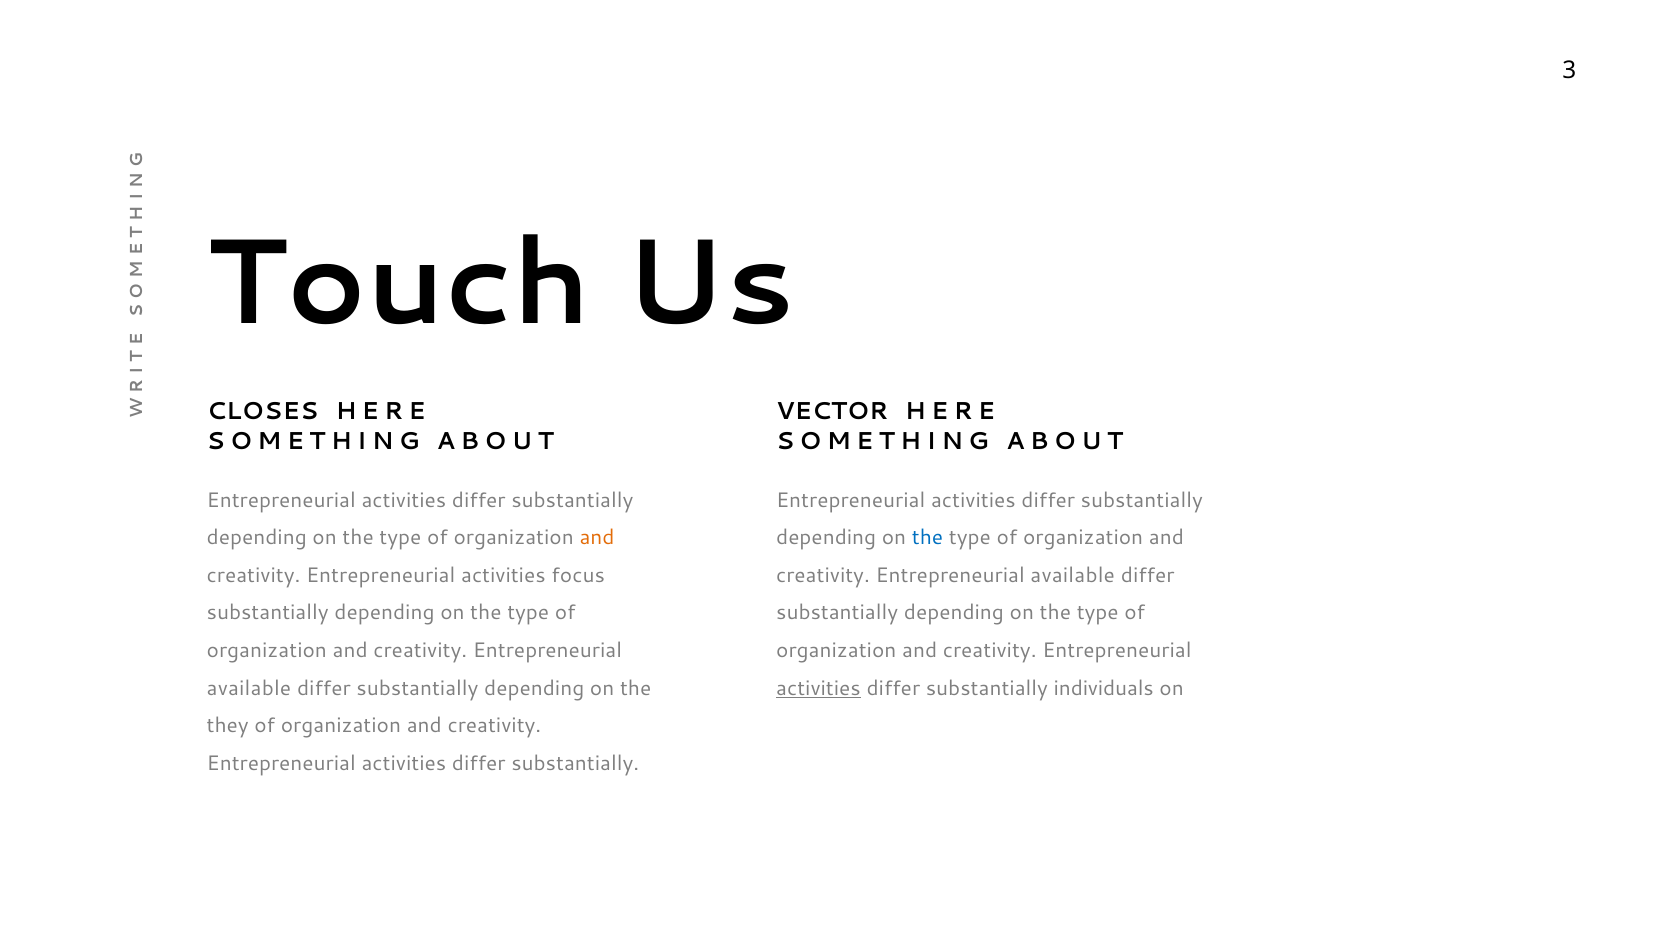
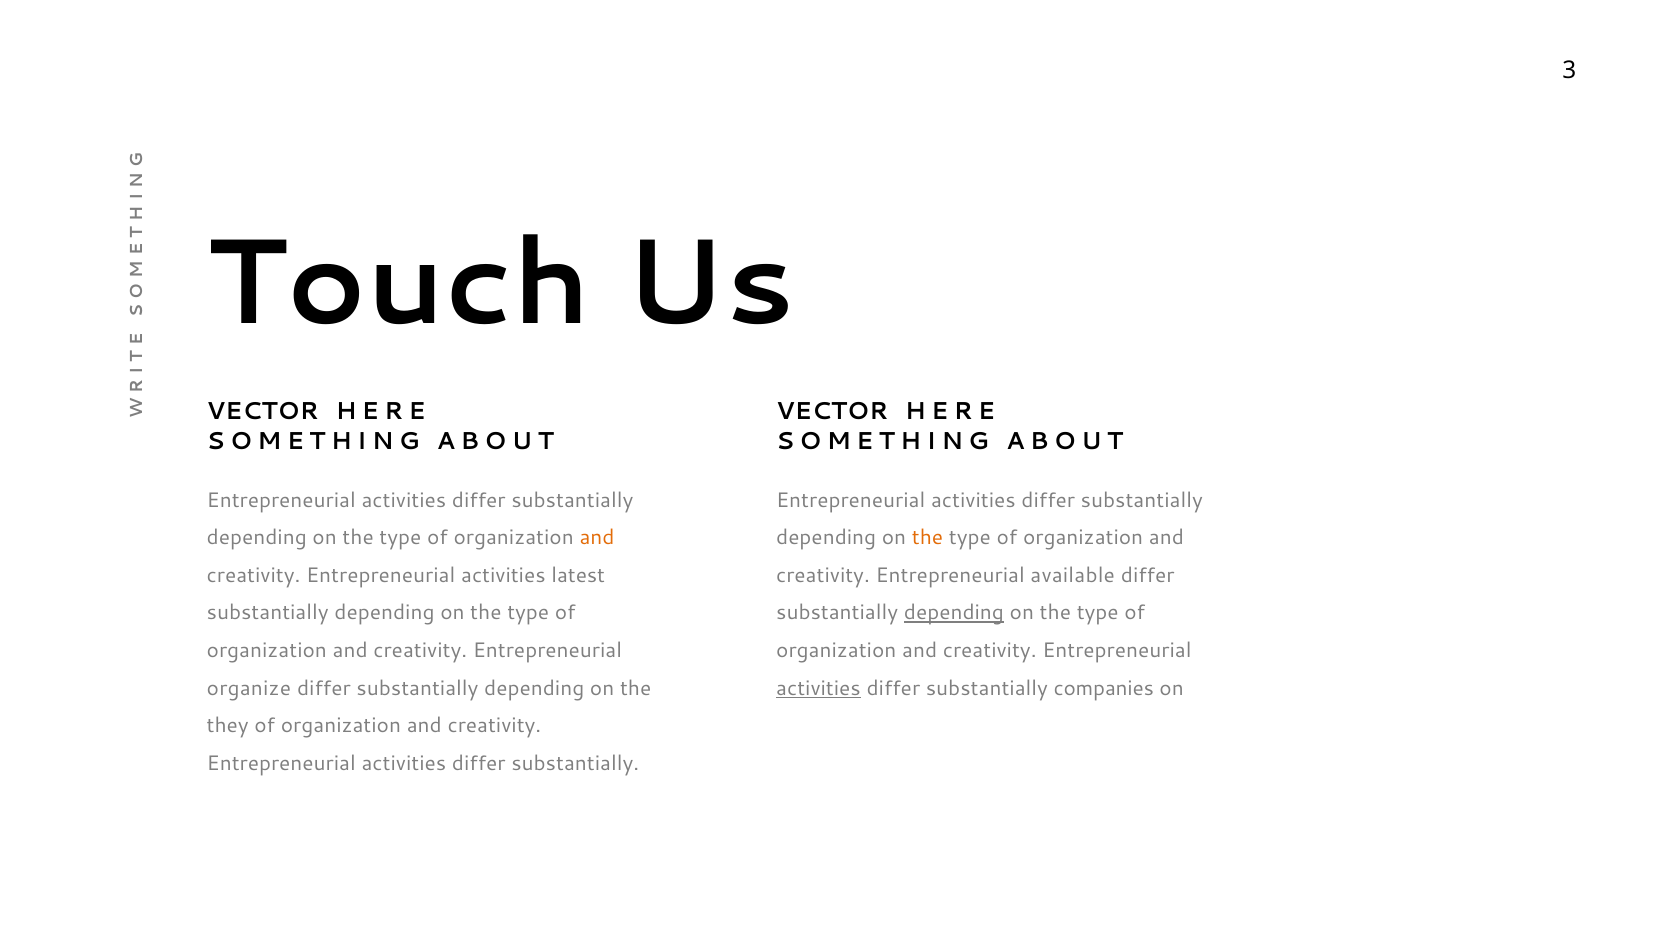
CLOSES: CLOSES -> VECTOR (263, 412)
the colour: blue -> orange (928, 538)
focus: focus -> latest (578, 575)
depending underline: none -> present (954, 613)
available: available -> organize (249, 688)
individuals: individuals -> companies (1104, 688)
